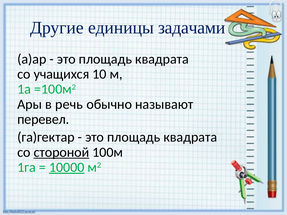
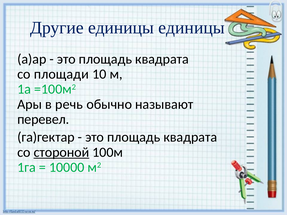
единицы задачами: задачами -> единицы (191, 28)
учащихся: учащихся -> площади (61, 74)
10000 underline: present -> none (67, 168)
